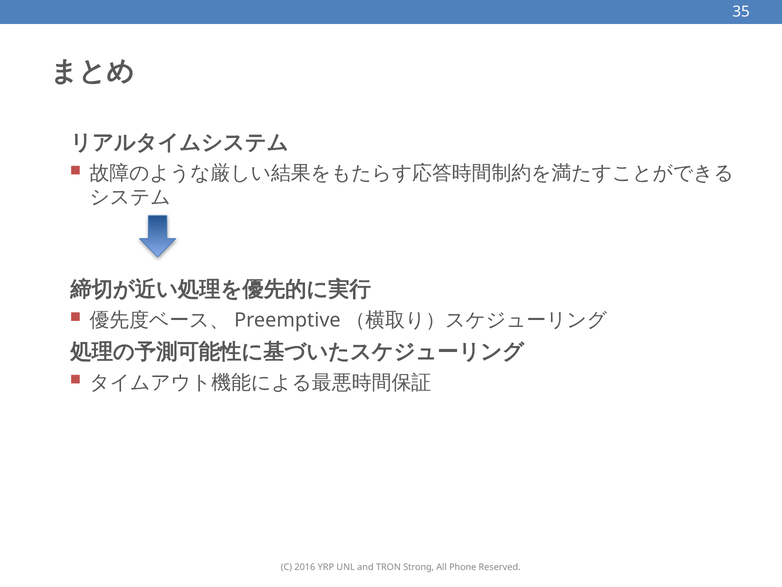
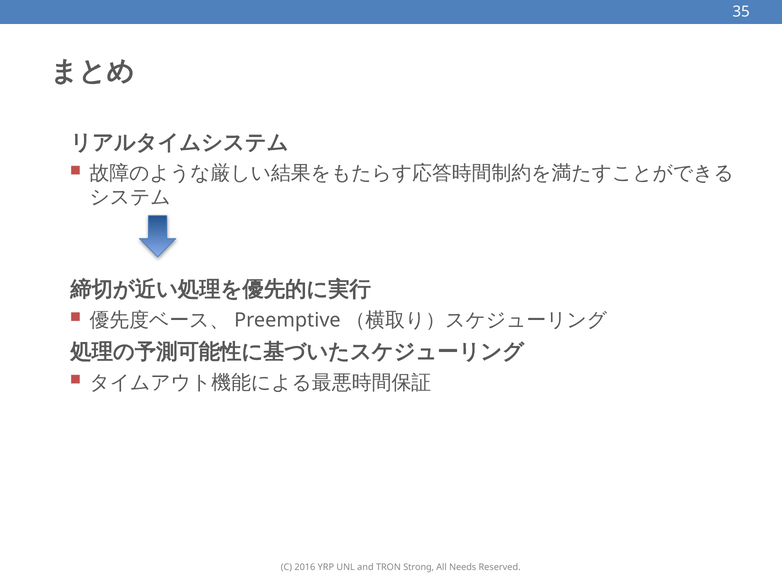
Phone: Phone -> Needs (463, 567)
